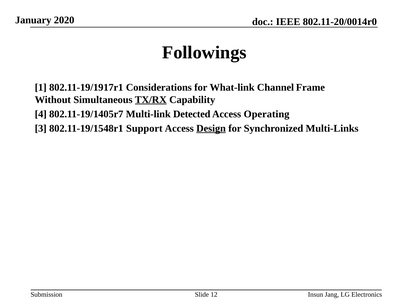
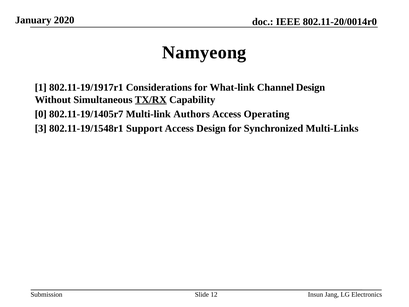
Followings: Followings -> Namyeong (204, 52)
Channel Frame: Frame -> Design (310, 87)
4: 4 -> 0 (41, 114)
Detected: Detected -> Authors (192, 114)
Design underline: present -> none (211, 128)
